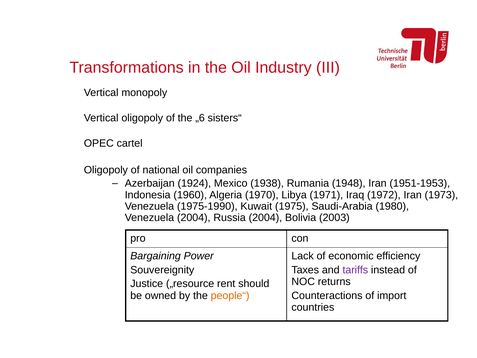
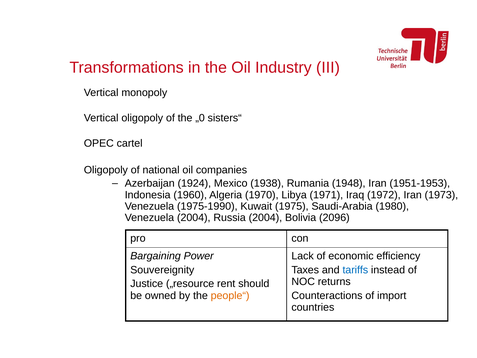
„6: „6 -> „0 (200, 118)
2003: 2003 -> 2096 (334, 218)
tariffs colour: purple -> blue (355, 270)
